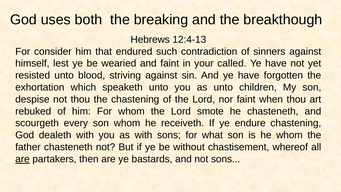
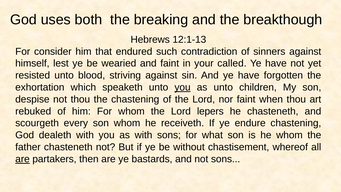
12:4-13: 12:4-13 -> 12:1-13 (189, 39)
you underline: none -> present (183, 87)
smote: smote -> lepers (210, 111)
